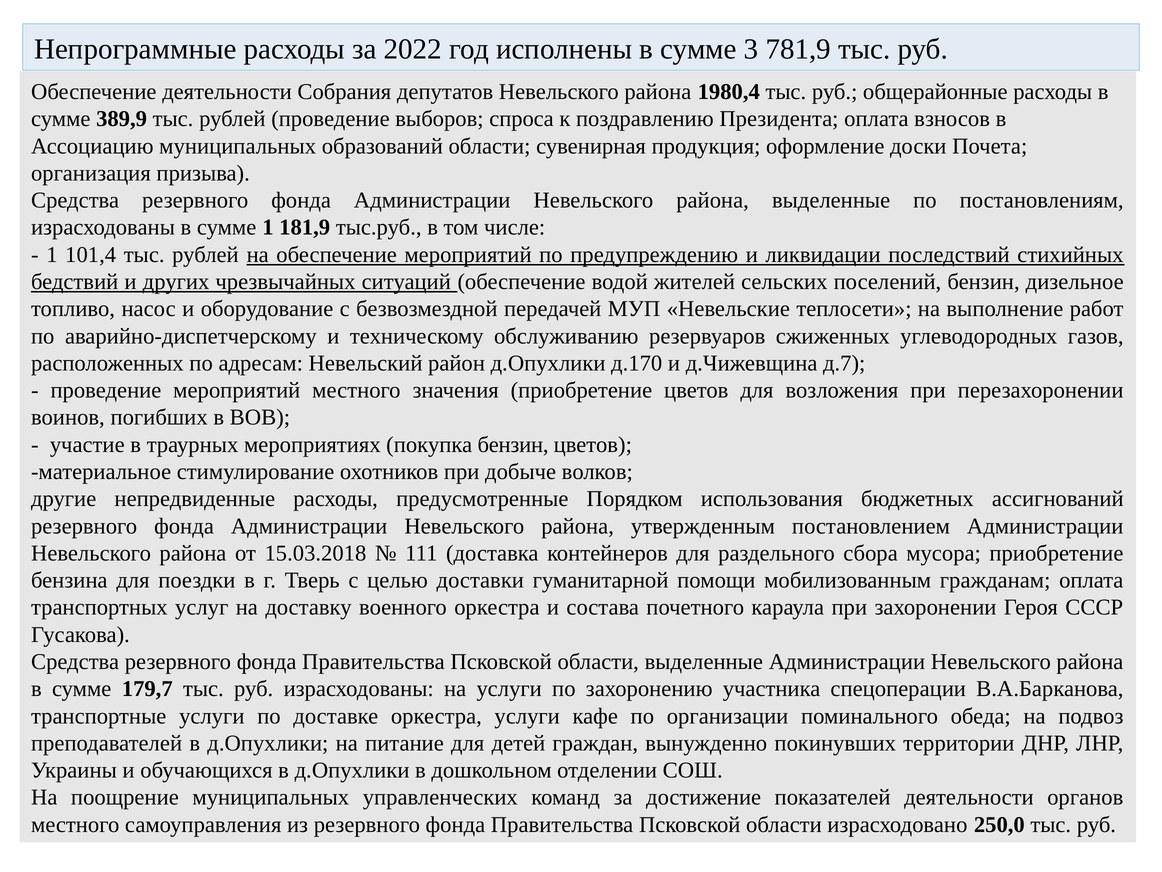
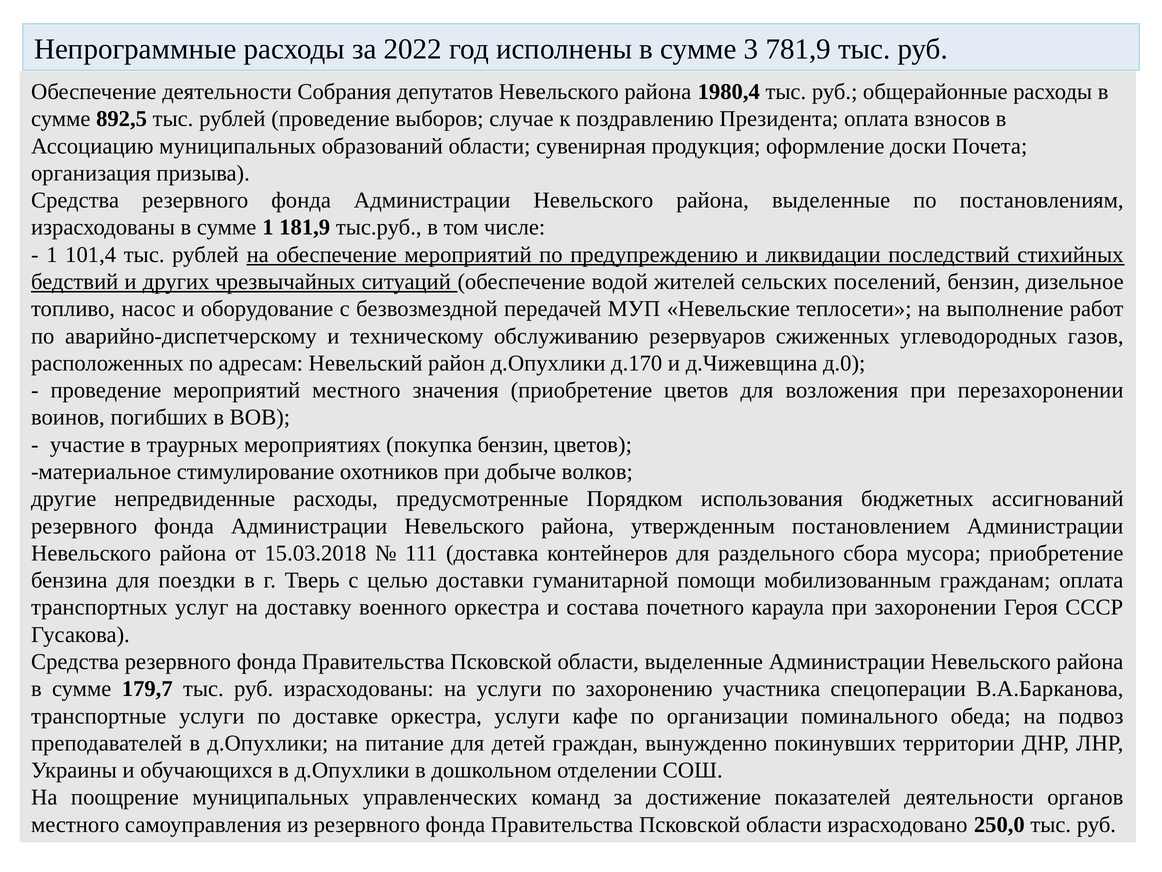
389,9: 389,9 -> 892,5 (122, 119)
спроса: спроса -> случае (521, 119)
д.7: д.7 -> д.0 (844, 363)
